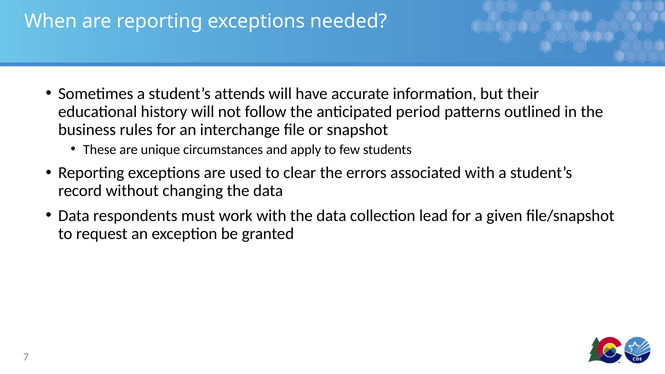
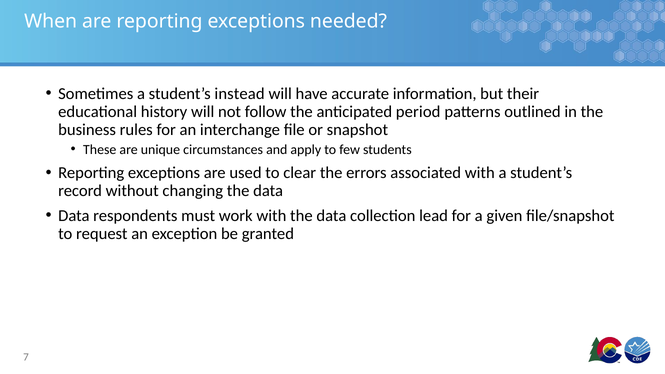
attends: attends -> instead (240, 94)
